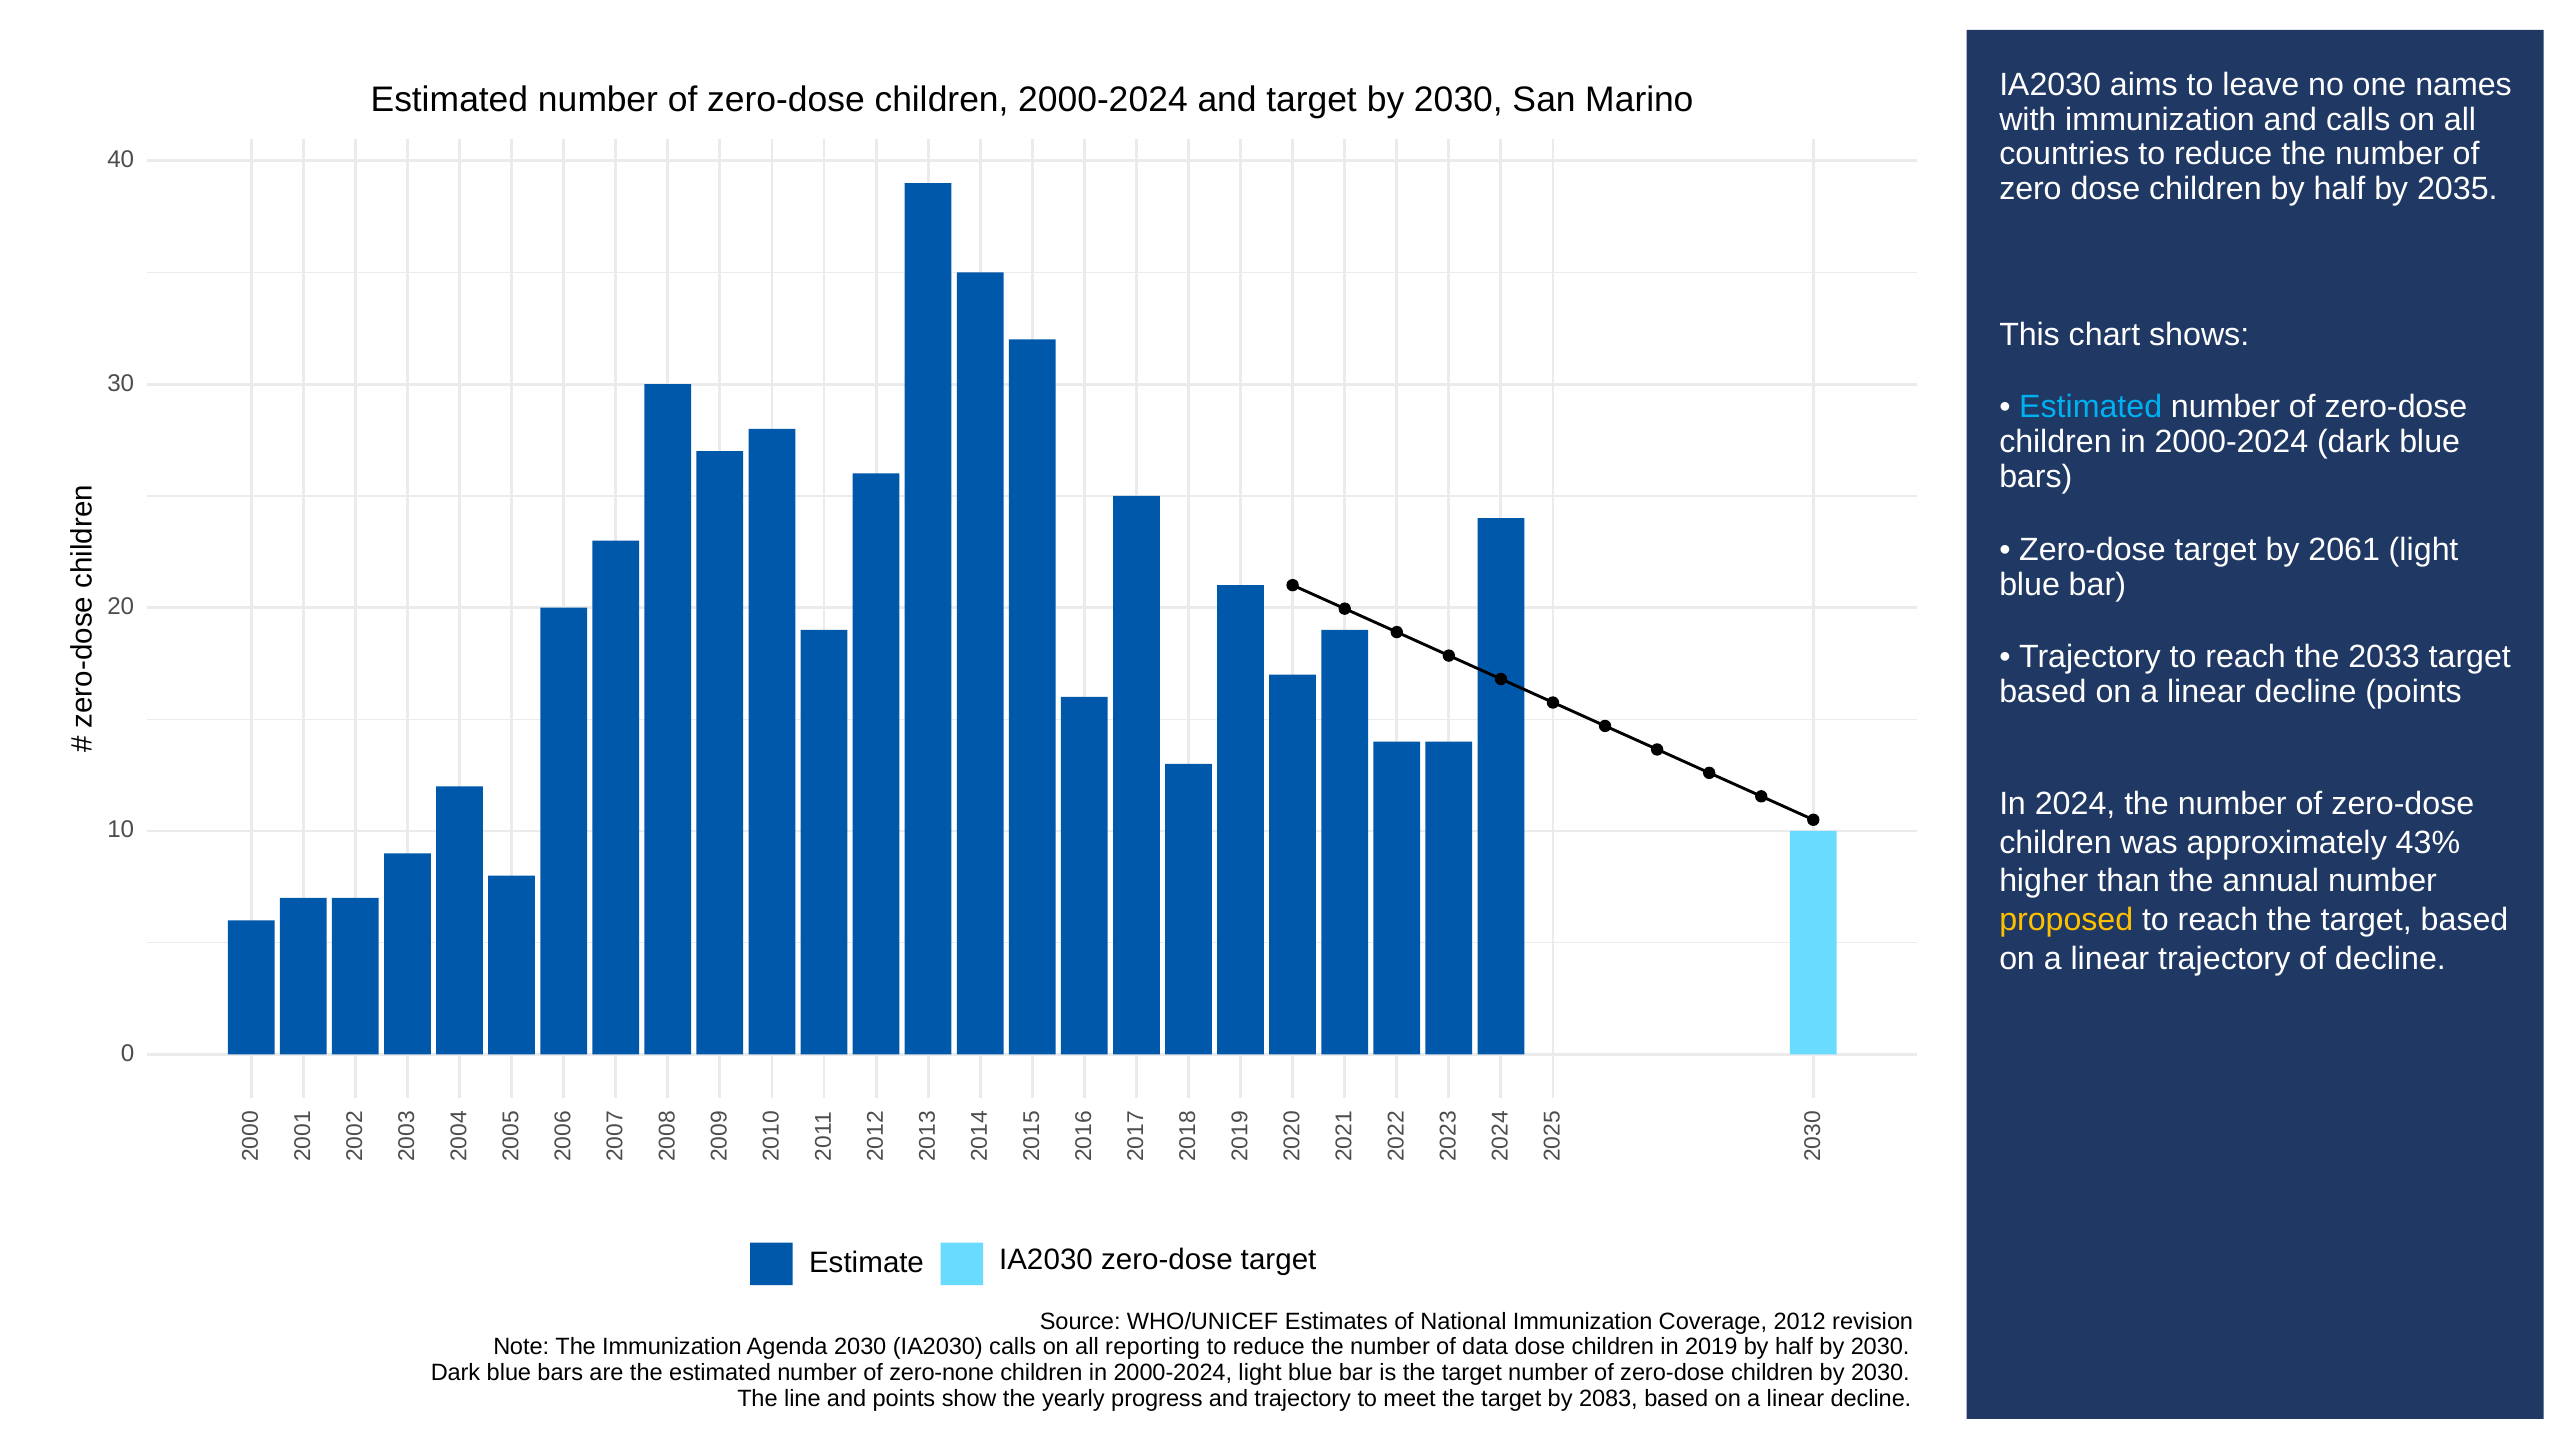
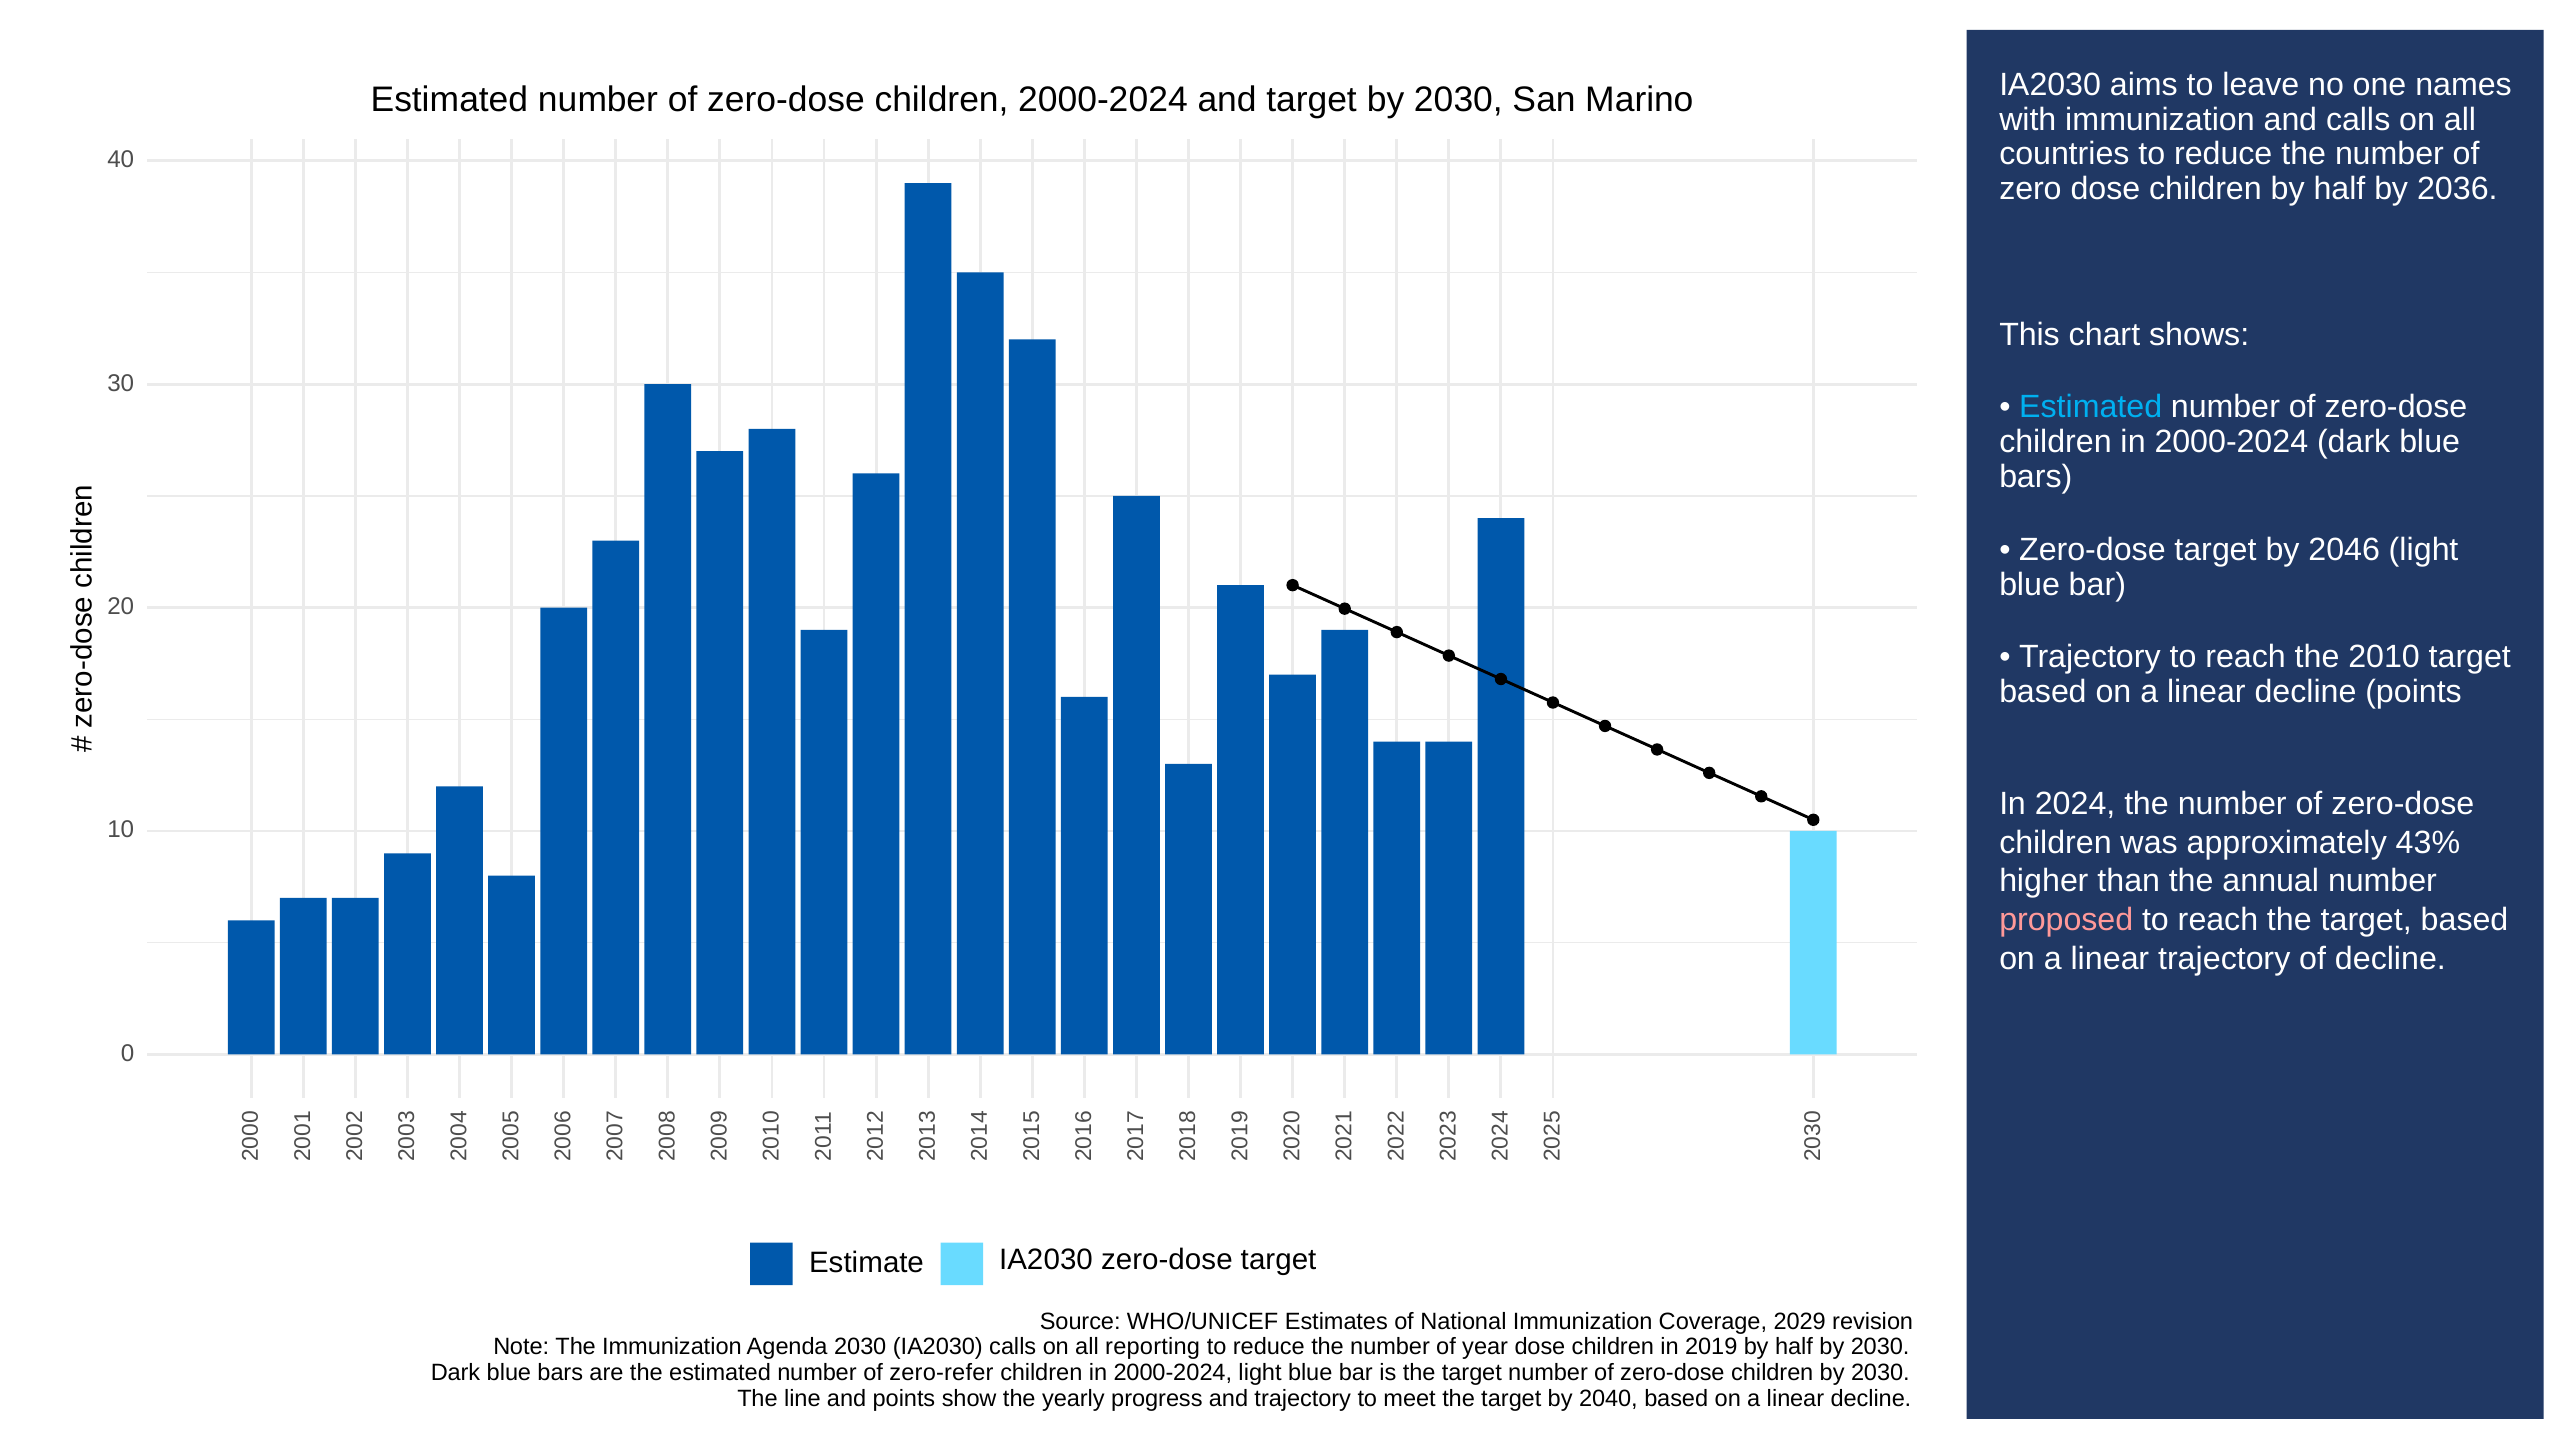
2035: 2035 -> 2036 (2457, 189)
2061: 2061 -> 2046 (2344, 550)
2033: 2033 -> 2010 (2384, 657)
proposed colour: yellow -> pink (2066, 920)
2012: 2012 -> 2029 (1800, 1322)
data: data -> year (1485, 1347)
zero-none: zero-none -> zero-refer (941, 1373)
2083: 2083 -> 2040 (1608, 1398)
